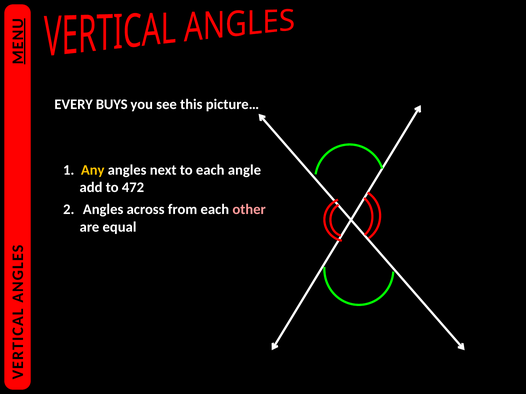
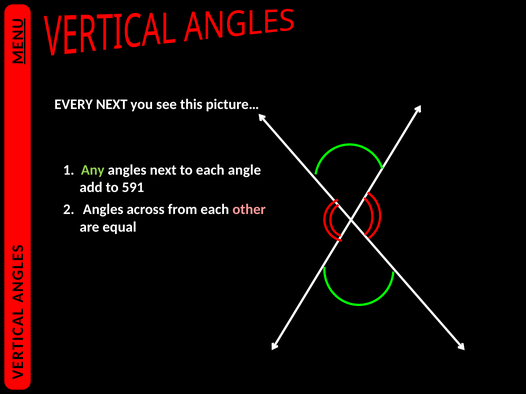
EVERY BUYS: BUYS -> NEXT (112, 104)
Any colour: yellow -> light green (93, 170)
472: 472 -> 591 (133, 188)
